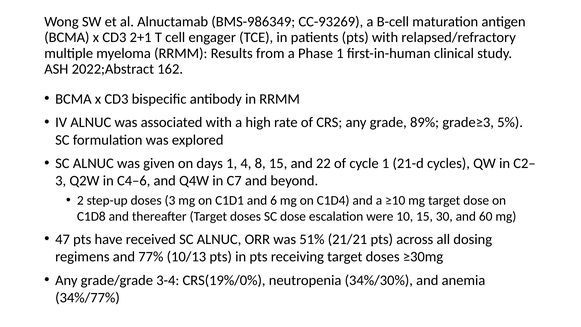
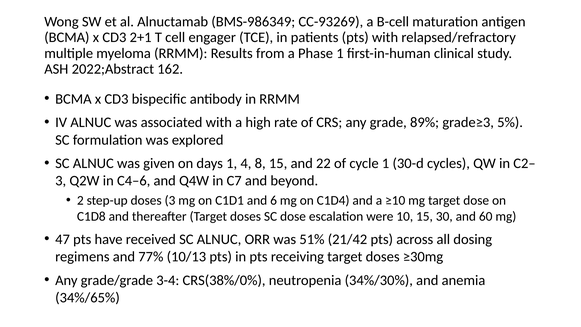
21-d: 21-d -> 30-d (408, 163)
21/21: 21/21 -> 21/42 (347, 239)
CRS(19%/0%: CRS(19%/0% -> CRS(38%/0% (224, 280)
34%/77%: 34%/77% -> 34%/65% (87, 298)
